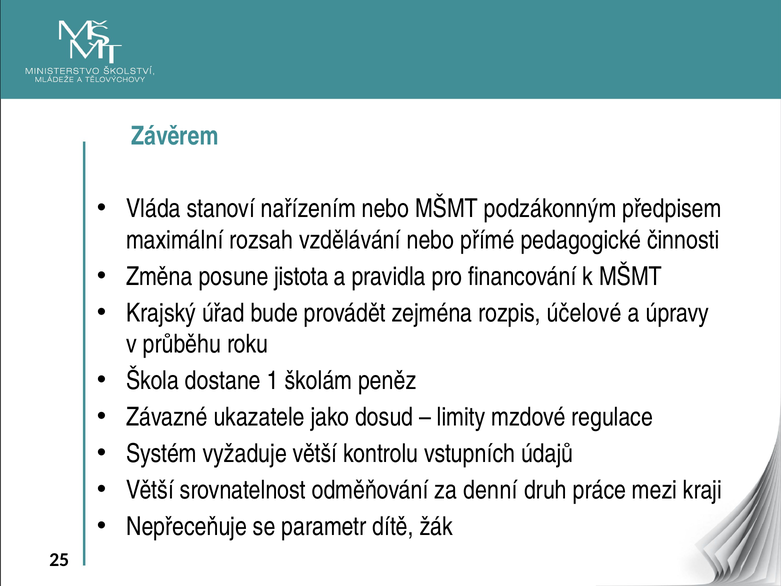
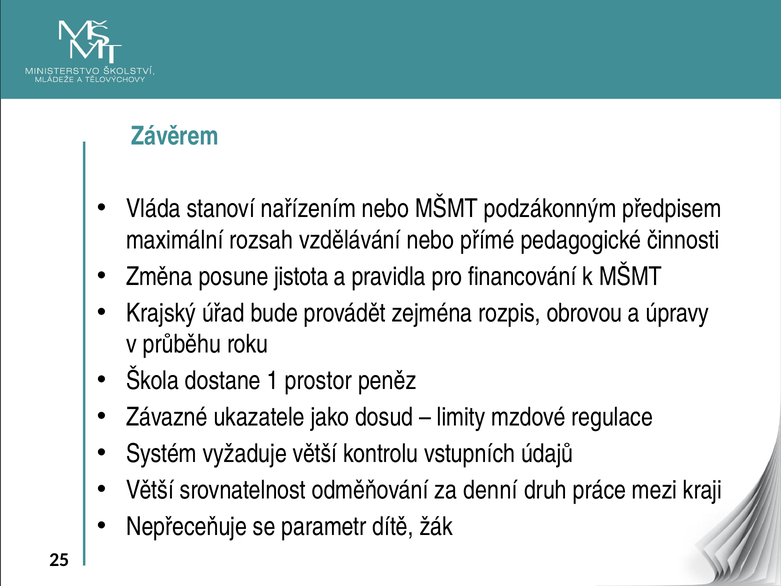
účelové: účelové -> obrovou (585, 313)
školám: školám -> prostor (318, 381)
